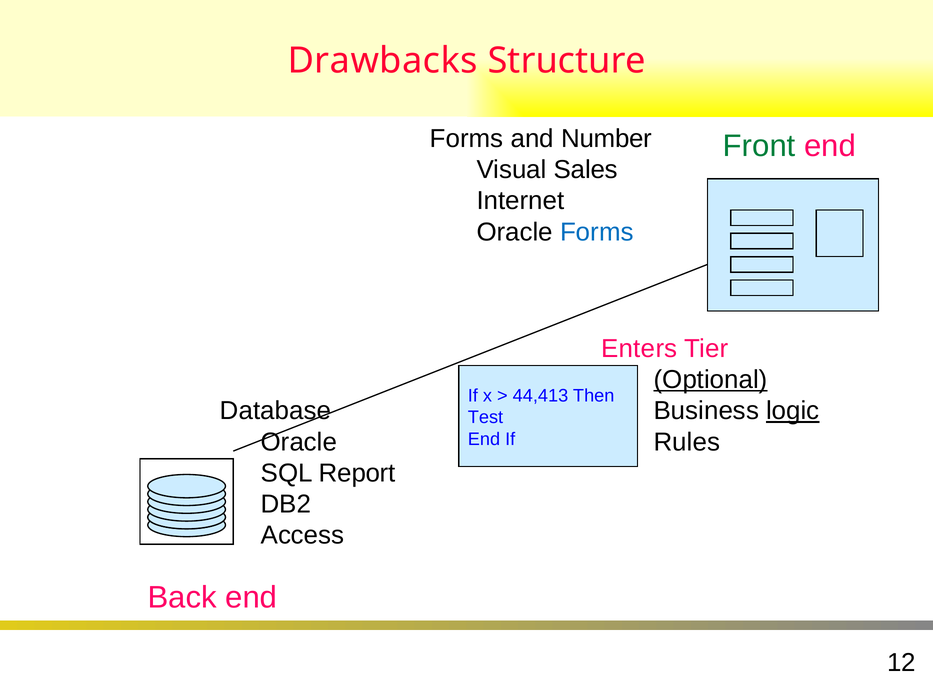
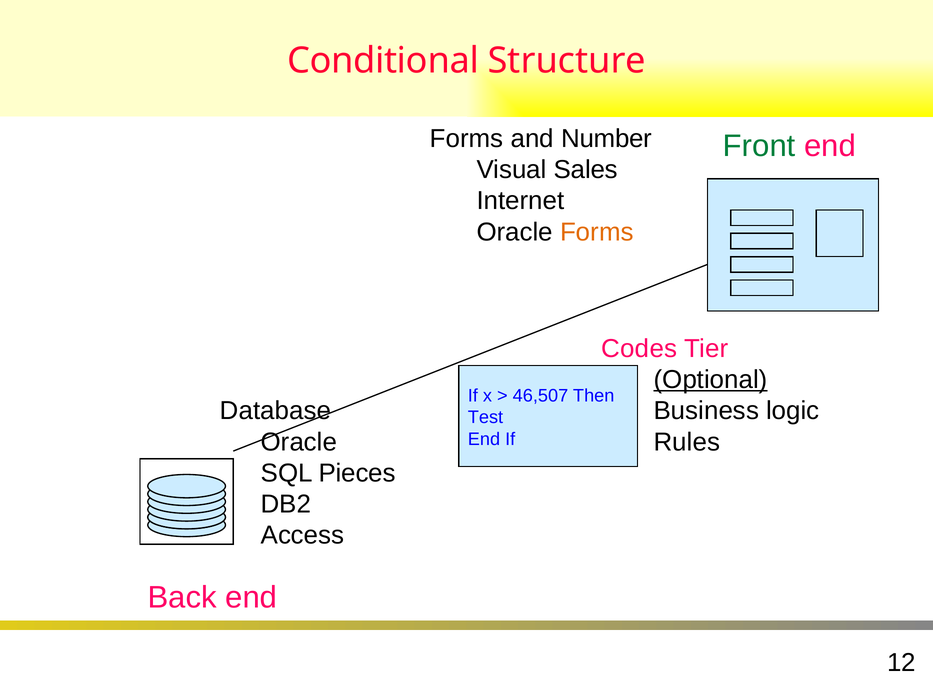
Drawbacks: Drawbacks -> Conditional (383, 61)
Forms colour: blue -> orange (597, 232)
Enters: Enters -> Codes (639, 348)
44,413: 44,413 -> 46,507 (540, 395)
logic underline: present -> none (793, 411)
Report: Report -> Pieces (357, 473)
